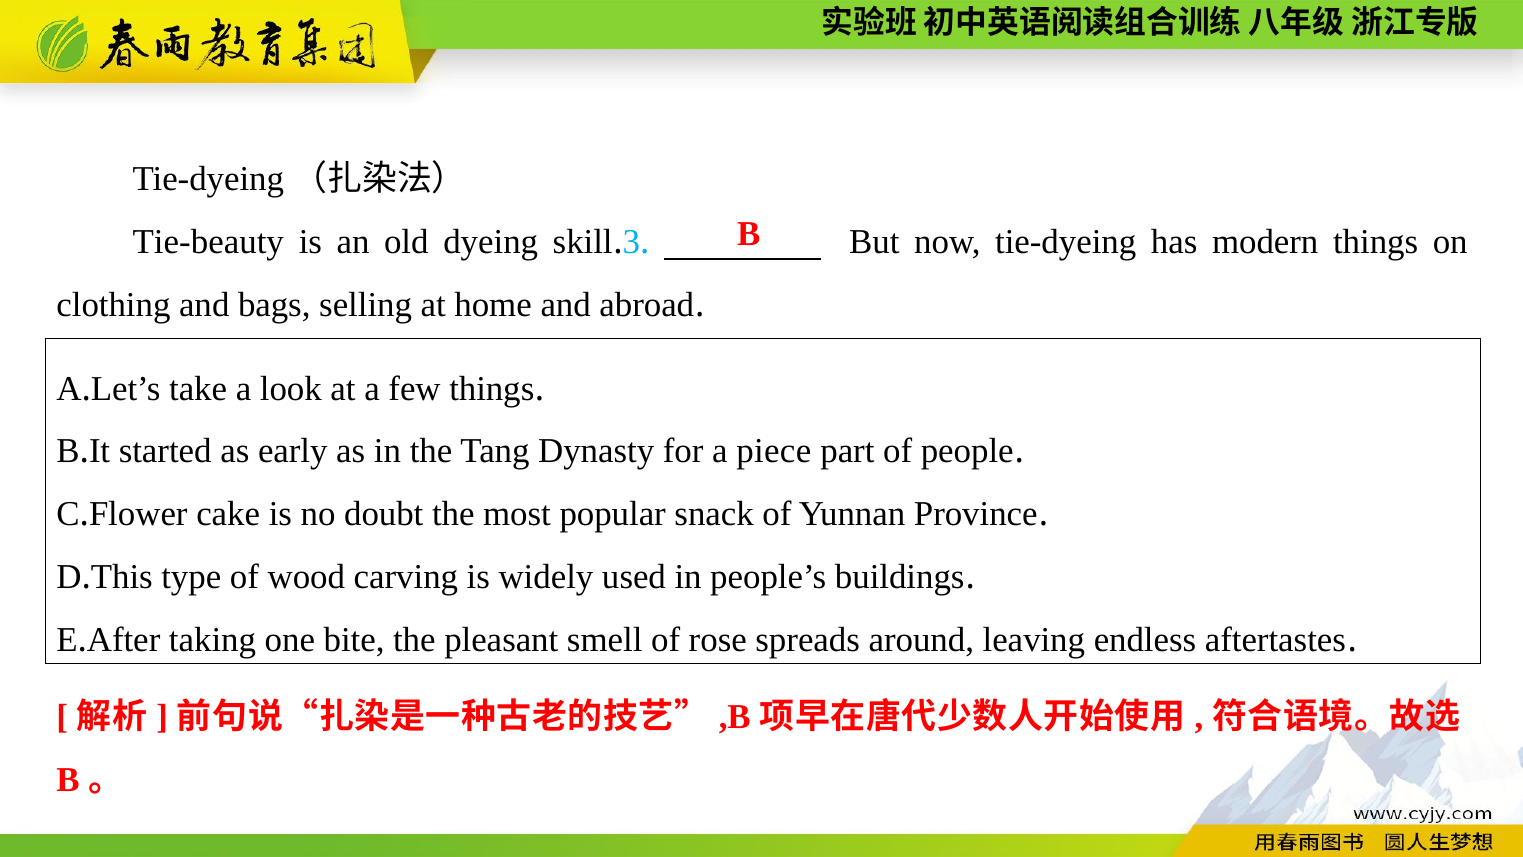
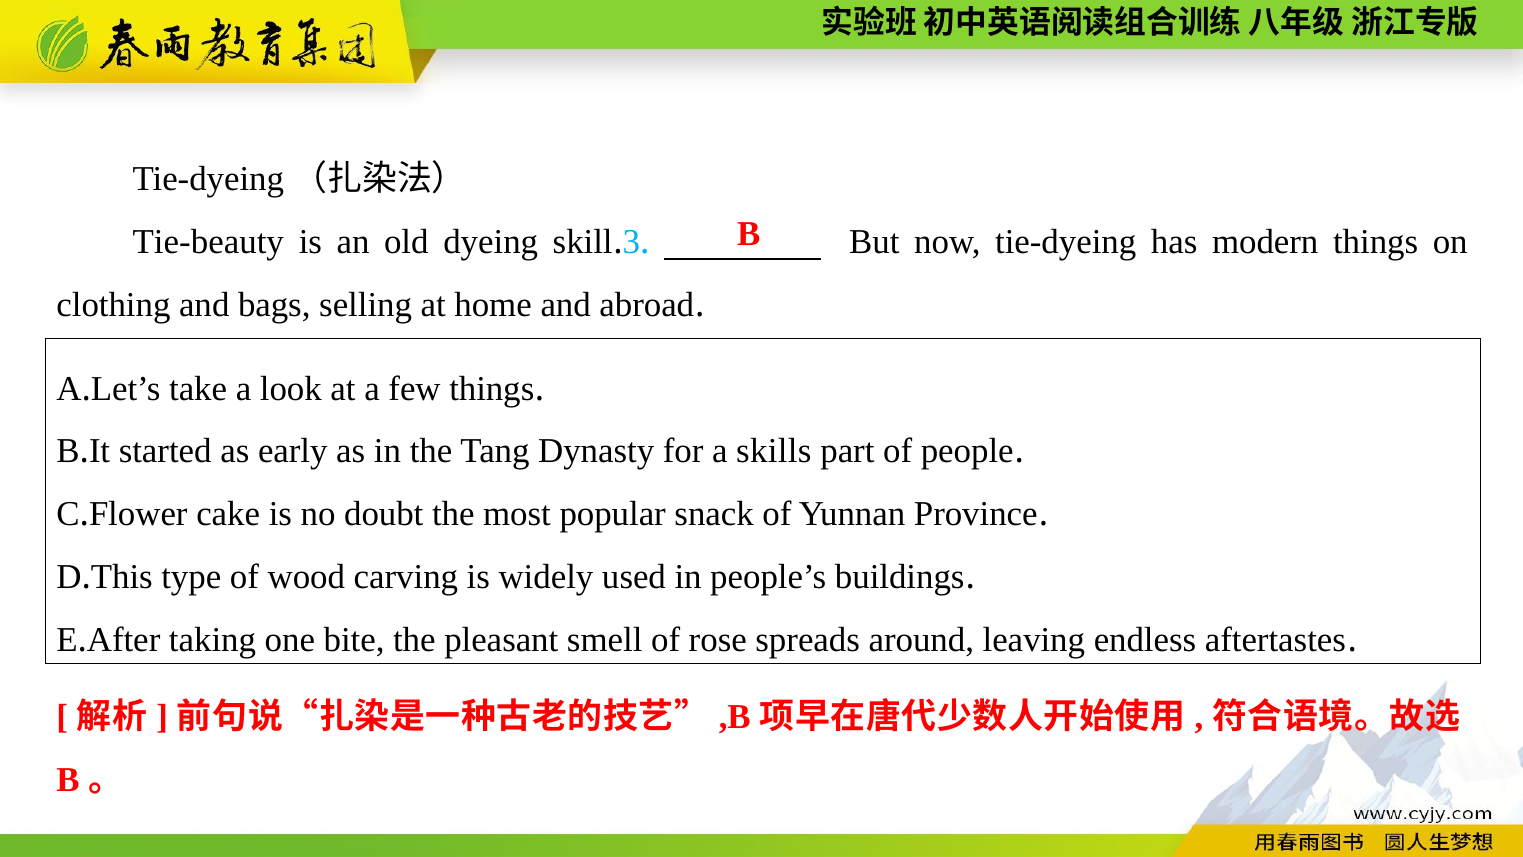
piece: piece -> skills (774, 451)
